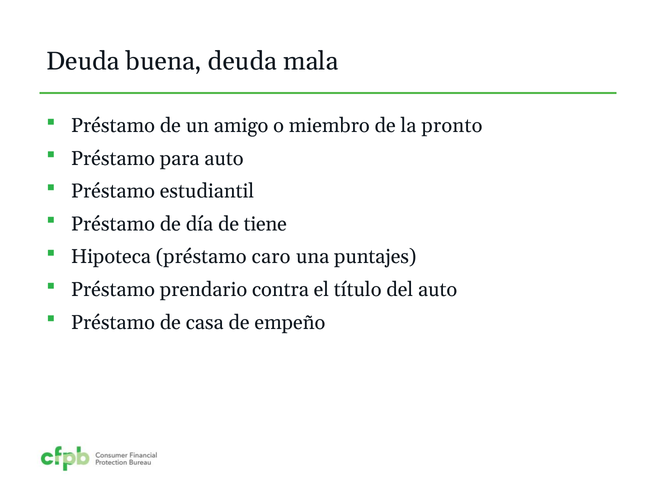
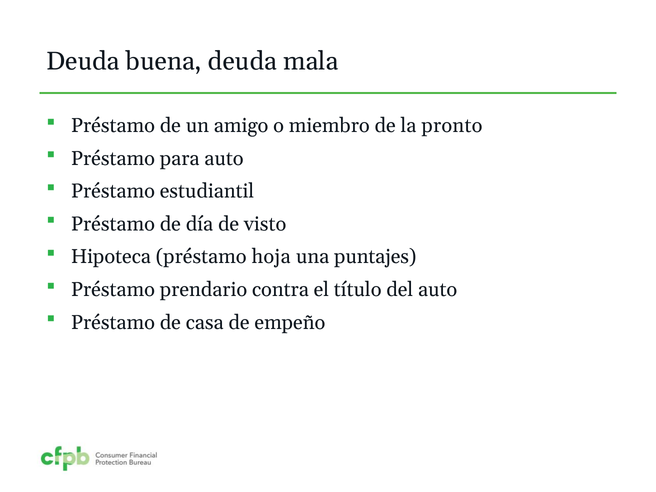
tiene: tiene -> visto (265, 224)
caro: caro -> hoja (271, 257)
